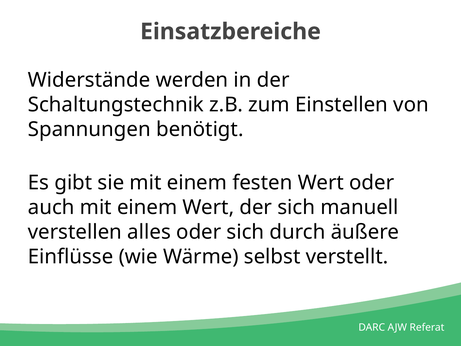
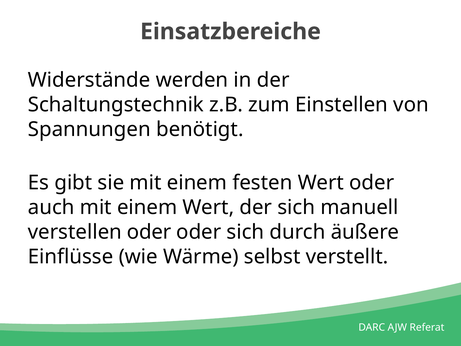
verstellen alles: alles -> oder (149, 232)
